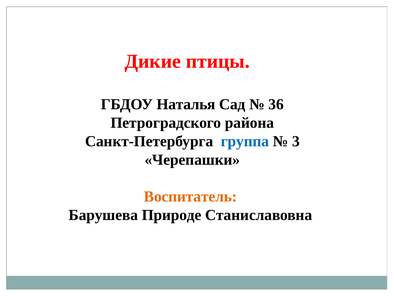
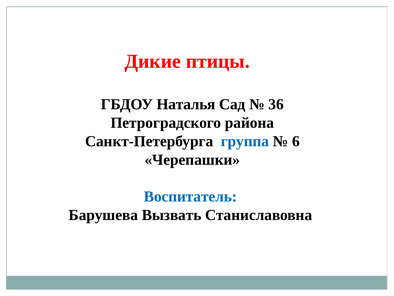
3: 3 -> 6 (296, 141)
Воспитатель colour: orange -> blue (190, 196)
Природе: Природе -> Вызвать (172, 215)
